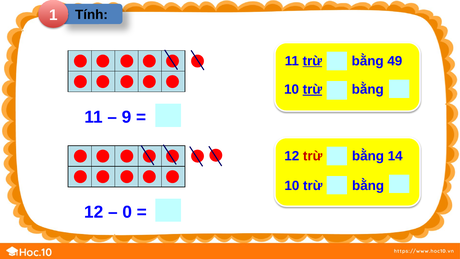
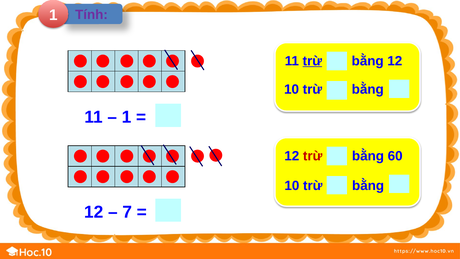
Tính colour: black -> purple (91, 15)
49: 49 -> 12 (395, 61)
trừ underline: present -> none (312, 89)
9: 9 -> 1 (127, 117)
14: 14 -> 60 (395, 156)
0: 0 -> 7 (127, 212)
